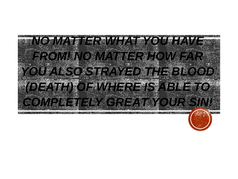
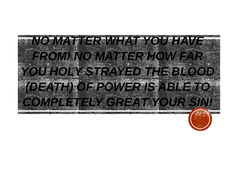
ALSO: ALSO -> HOLY (66, 71)
WHERE: WHERE -> POWER (119, 87)
